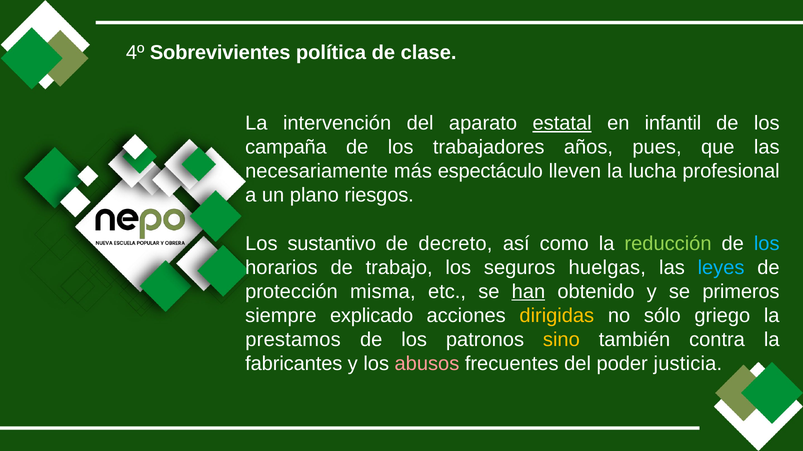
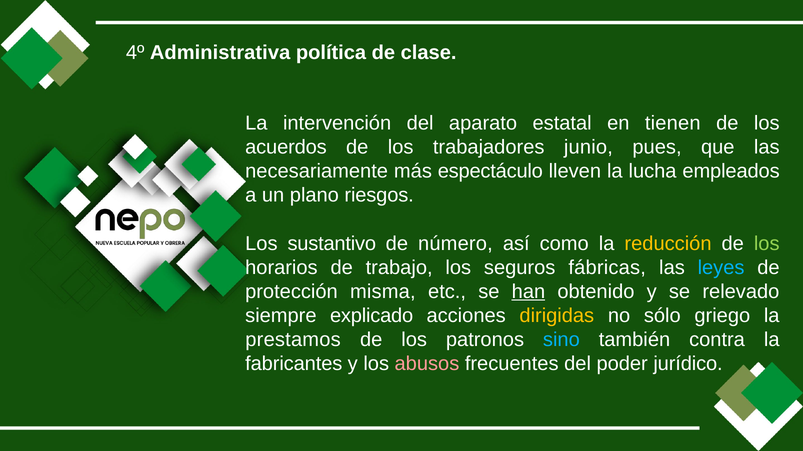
Sobrevivientes: Sobrevivientes -> Administrativa (220, 53)
estatal underline: present -> none (562, 123)
infantil: infantil -> tienen (673, 123)
campaña: campaña -> acuerdos (286, 147)
años: años -> junio (588, 147)
profesional: profesional -> empleados (731, 172)
decreto: decreto -> número (455, 244)
reducción colour: light green -> yellow (668, 244)
los colour: light blue -> light green (767, 244)
huelgas: huelgas -> fábricas (607, 268)
primeros: primeros -> relevado (741, 292)
sino colour: yellow -> light blue (561, 340)
justicia: justicia -> jurídico (688, 364)
